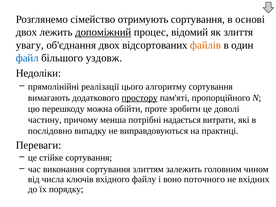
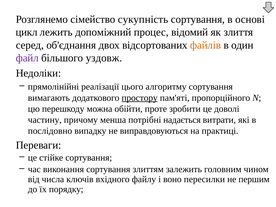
отримують: отримують -> сукупність (143, 19)
двох: двох -> цикл (27, 32)
допоміжний underline: present -> none (103, 32)
увагу: увагу -> серед (30, 45)
файл colour: blue -> purple (27, 58)
поточного: поточного -> пересилки (204, 179)
вхідних: вхідних -> першим (254, 179)
